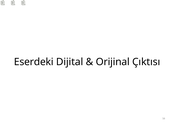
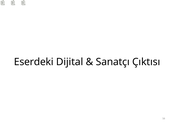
Orijinal: Orijinal -> Sanatçı (113, 62)
